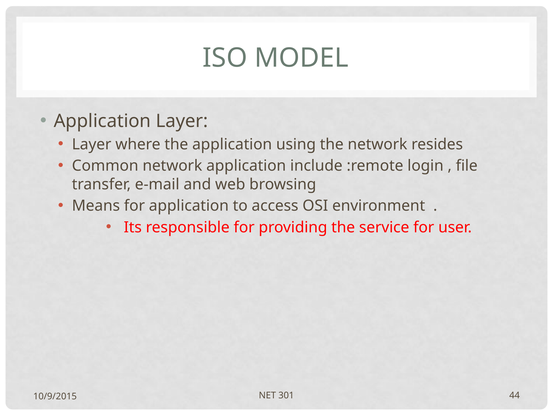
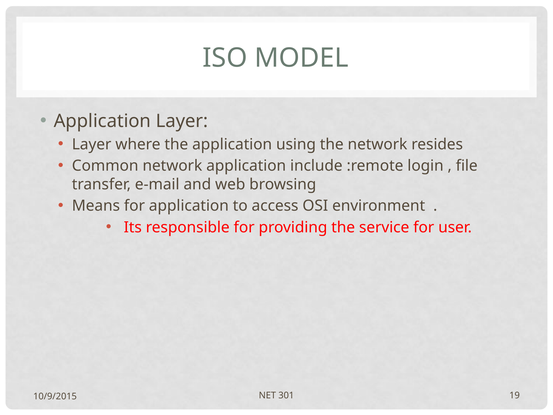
44: 44 -> 19 (515, 395)
